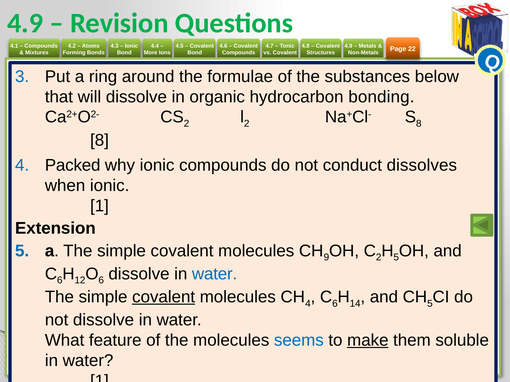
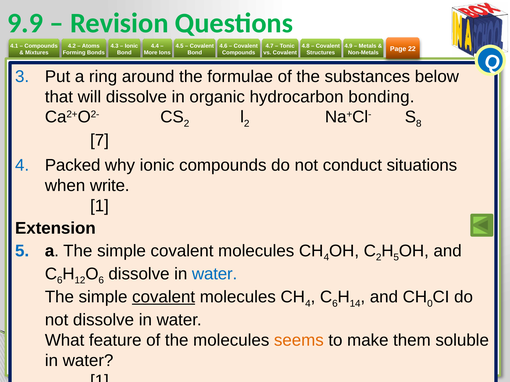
4.9: 4.9 -> 9.9 (25, 23)
8: 8 -> 7 (99, 140)
dissolves: dissolves -> situations (422, 166)
when ionic: ionic -> write (110, 186)
9: 9 -> 4 (326, 258)
5: 5 -> 0 (430, 304)
seems colour: blue -> orange (299, 341)
make underline: present -> none (368, 341)
